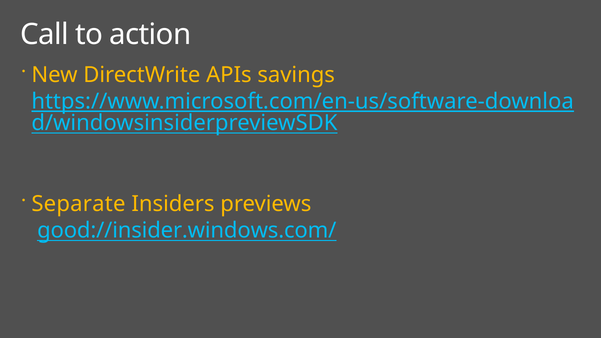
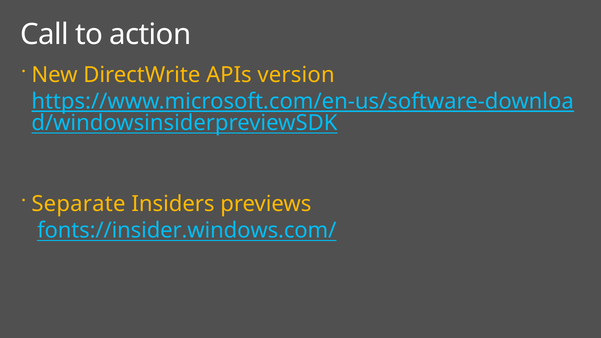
savings: savings -> version (296, 75)
good://insider.windows.com/: good://insider.windows.com/ -> fonts://insider.windows.com/ (187, 230)
